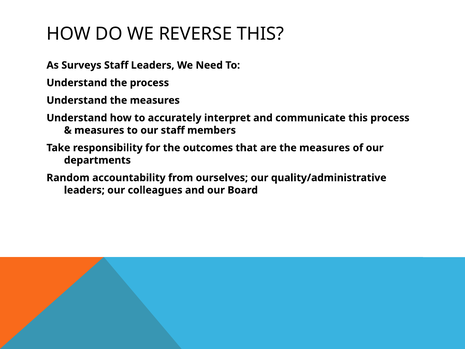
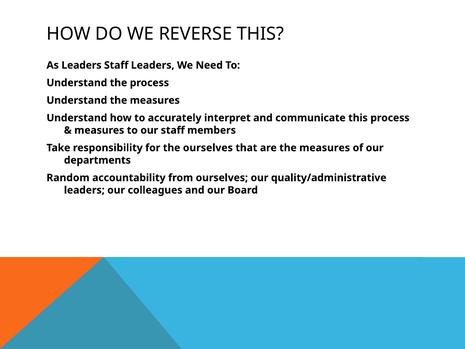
As Surveys: Surveys -> Leaders (81, 65)
the outcomes: outcomes -> ourselves (208, 148)
